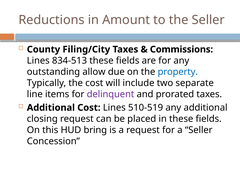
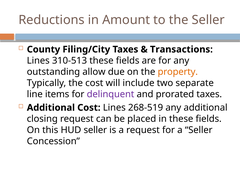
Commissions: Commissions -> Transactions (181, 49)
834‐513: 834‐513 -> 310‐513 (70, 61)
property colour: blue -> orange (178, 72)
510‐519: 510‐519 -> 268‐519 (146, 108)
HUD bring: bring -> seller (95, 130)
